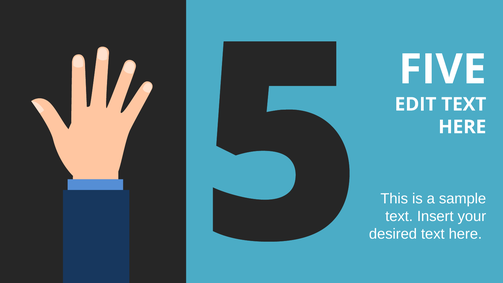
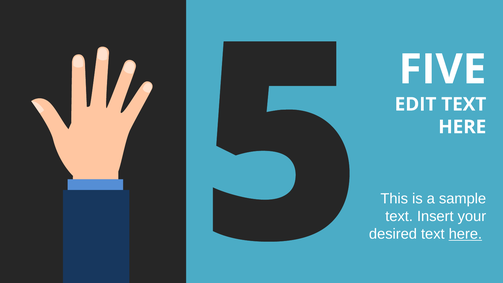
here underline: none -> present (465, 234)
